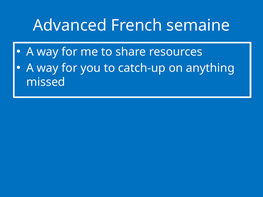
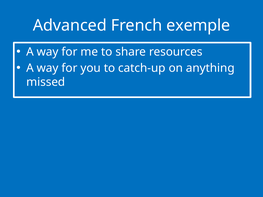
semaine: semaine -> exemple (198, 25)
